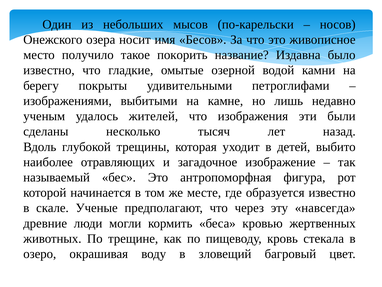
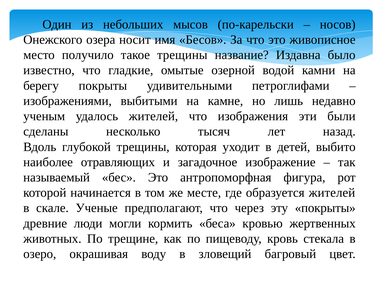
такое покорить: покорить -> трещины (182, 55)
образуется известно: известно -> жителей (332, 192)
эту навсегда: навсегда -> покрыты (325, 208)
